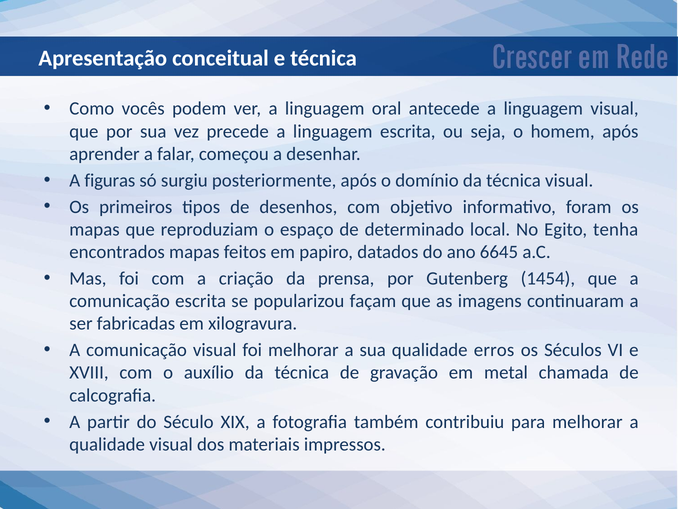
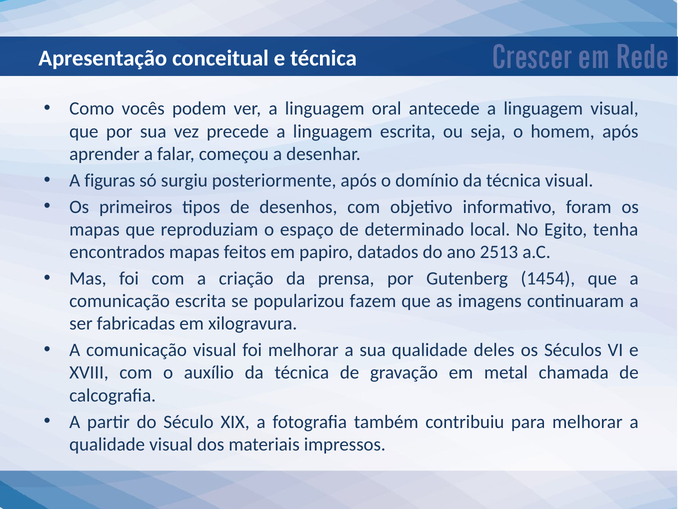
6645: 6645 -> 2513 (499, 252)
façam: façam -> fazem (373, 301)
erros: erros -> deles (494, 350)
